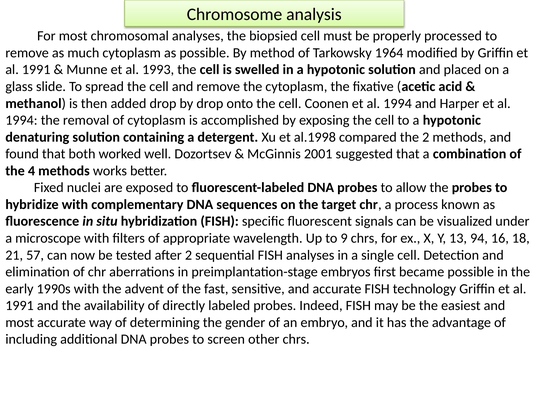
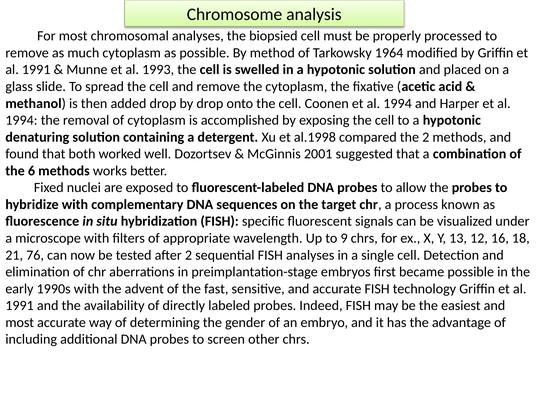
4: 4 -> 6 (32, 171)
94: 94 -> 12 (479, 238)
57: 57 -> 76 (35, 255)
